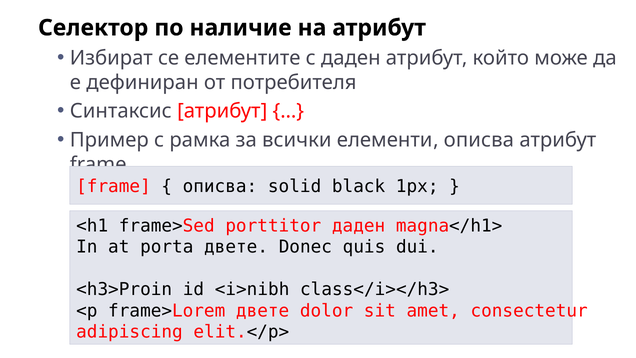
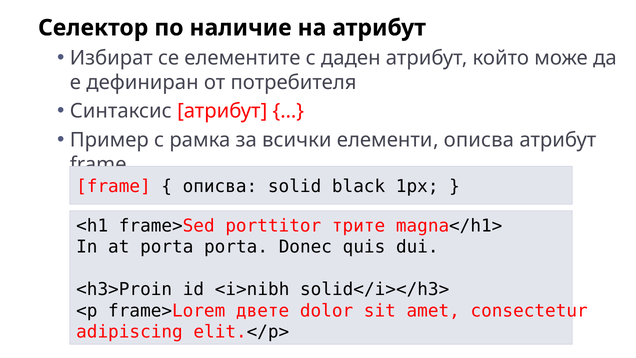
porttitor даден: даден -> трите (359, 226)
porta двете: двете -> porta (236, 247)
class</i></h3>: class</i></h3> -> solid</i></h3> (375, 289)
